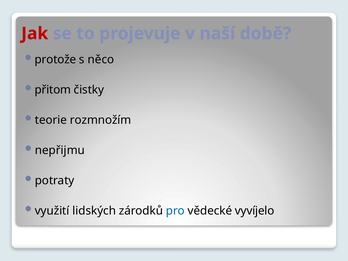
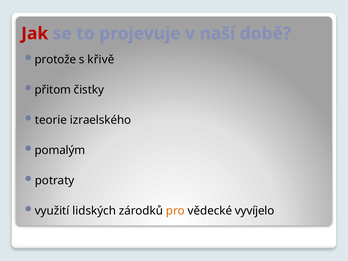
něco: něco -> křivě (101, 60)
rozmnožím: rozmnožím -> izraelského (101, 120)
nepřijmu: nepřijmu -> pomalým (60, 150)
pro colour: blue -> orange (175, 211)
